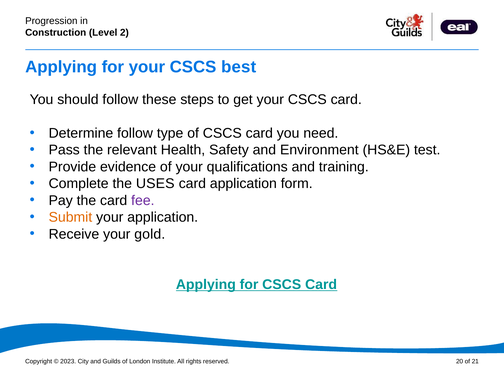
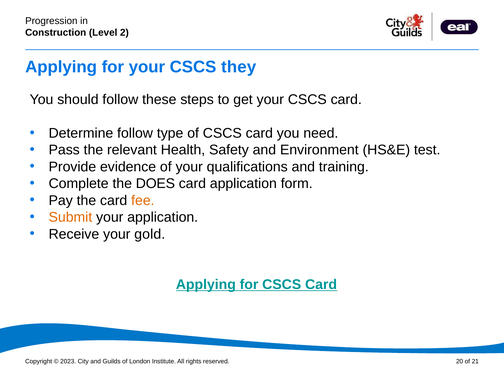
best: best -> they (239, 67)
USES: USES -> DOES (155, 184)
fee colour: purple -> orange (143, 200)
